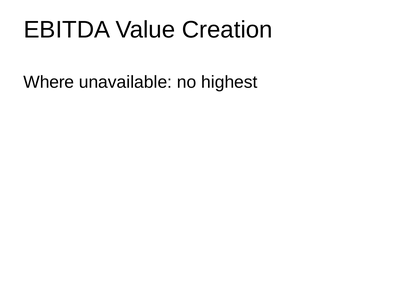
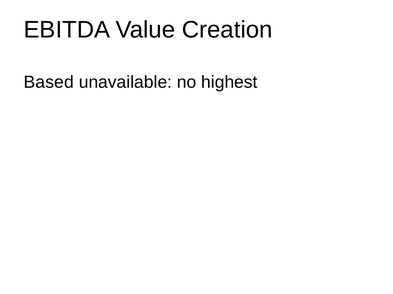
Where: Where -> Based (49, 82)
